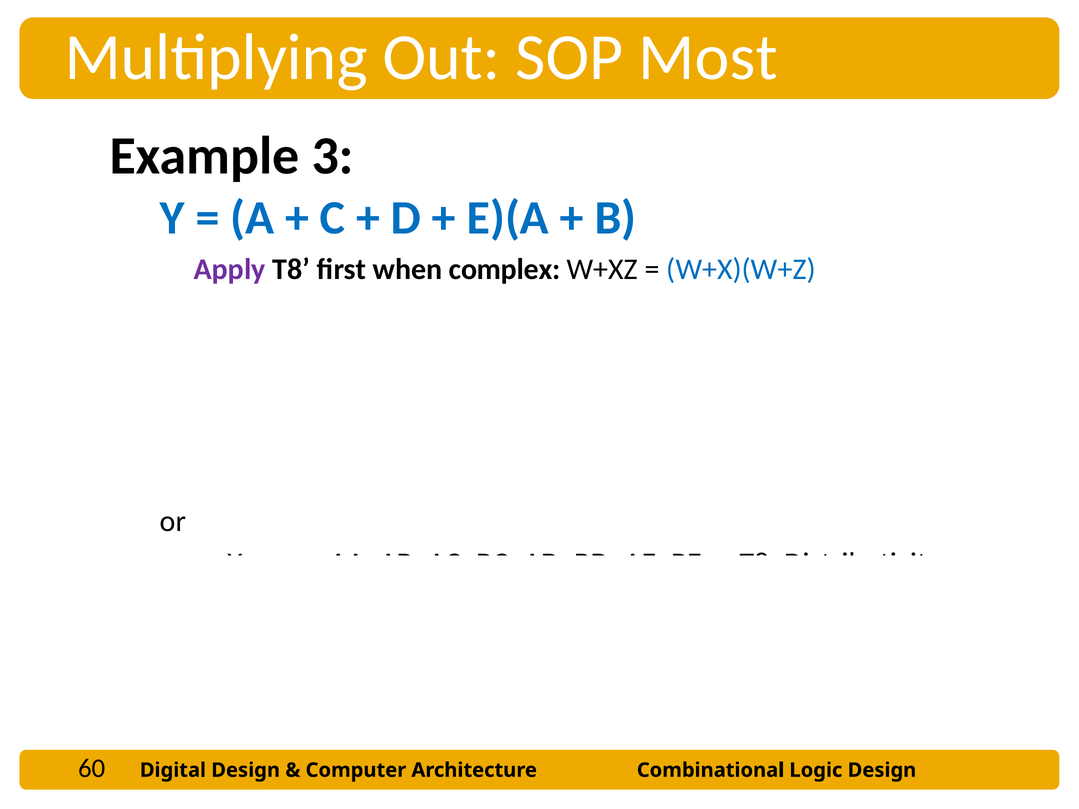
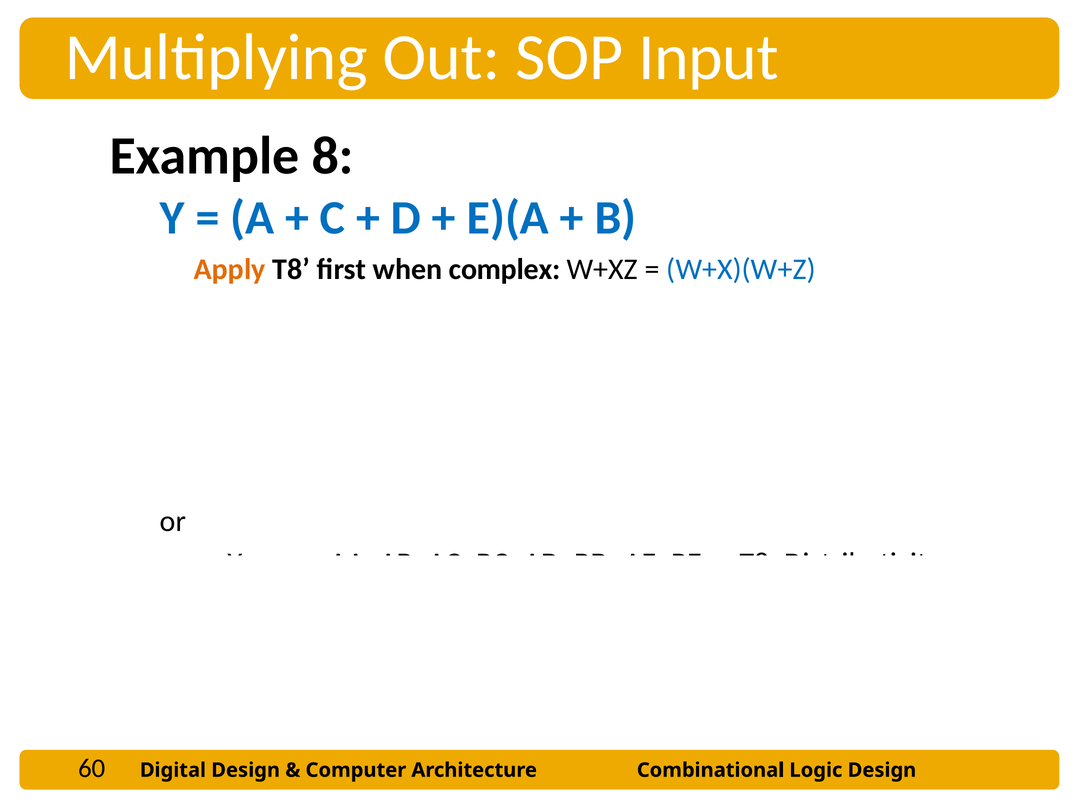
Most: Most -> Input (708, 58)
3: 3 -> 8 (333, 156)
Apply colour: purple -> orange (230, 269)
